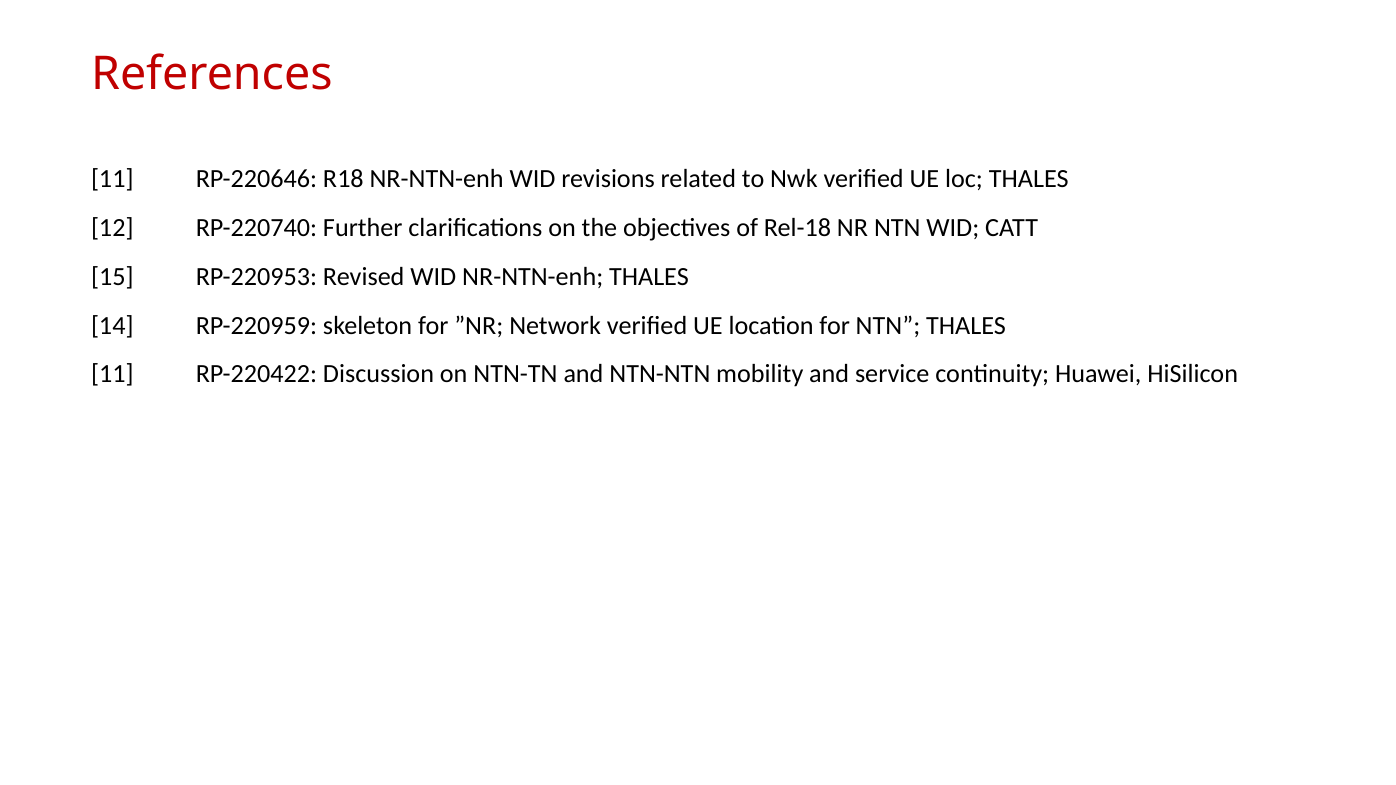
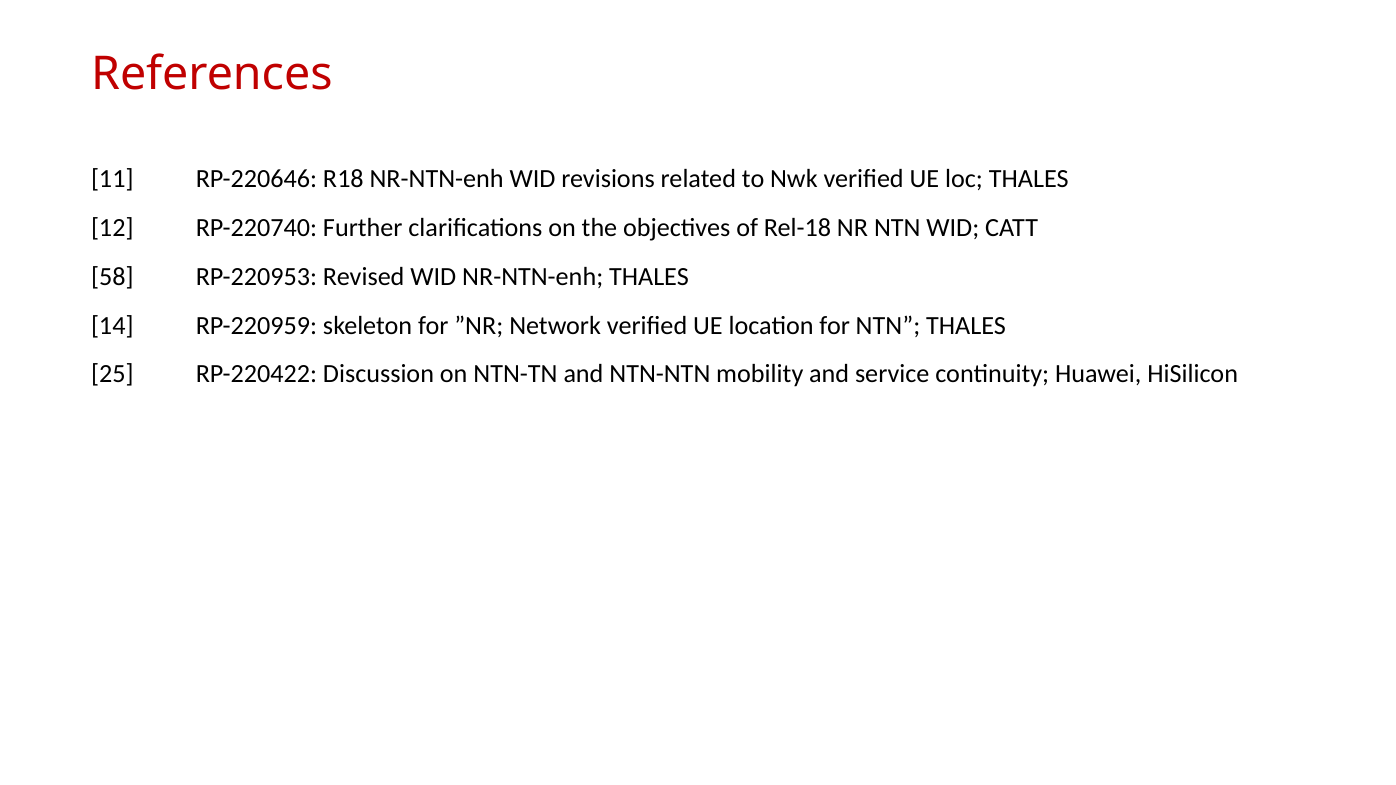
15: 15 -> 58 (112, 277)
11: 11 -> 25 (112, 374)
